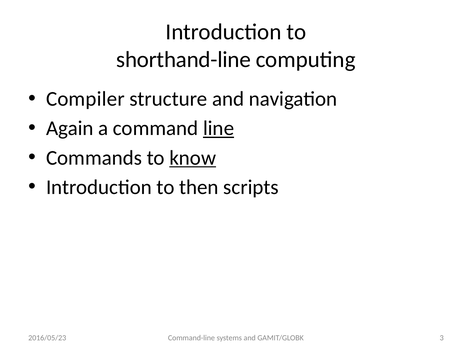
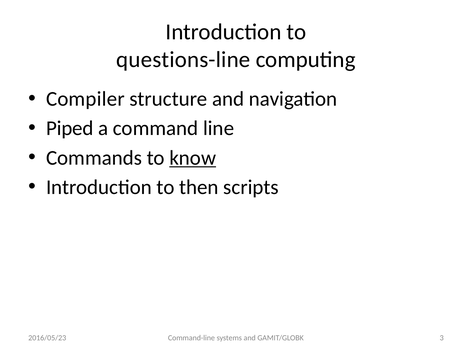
shorthand-line: shorthand-line -> questions-line (183, 59)
Again: Again -> Piped (70, 128)
line underline: present -> none (219, 128)
